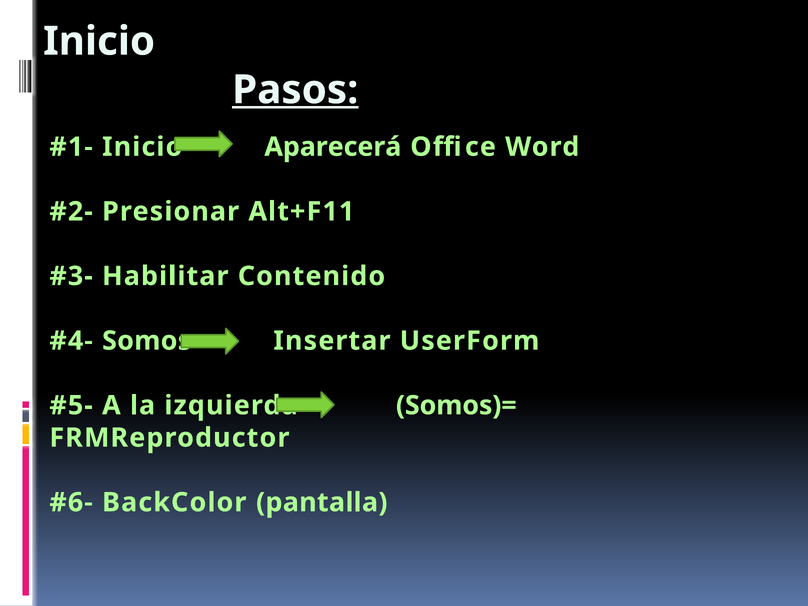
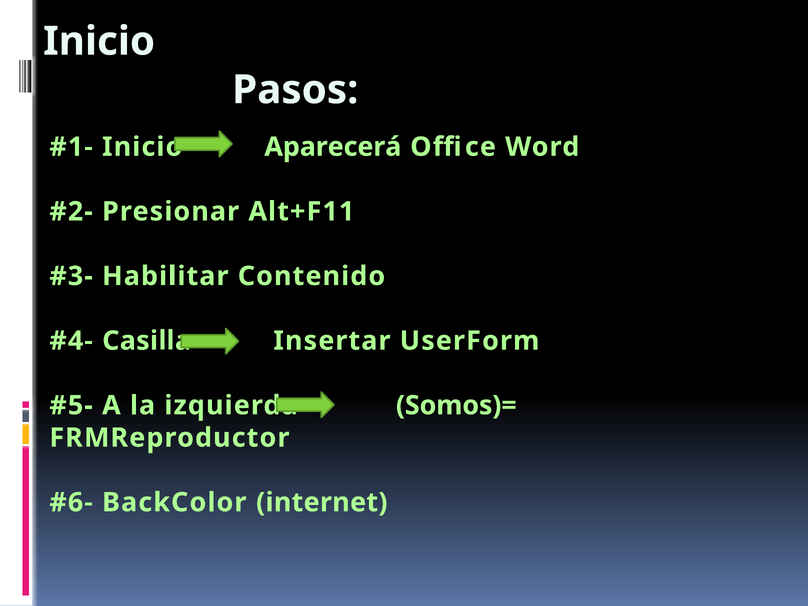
Pasos underline: present -> none (295, 90)
Somos: Somos -> Casilla (147, 341)
pantalla: pantalla -> internet (322, 502)
